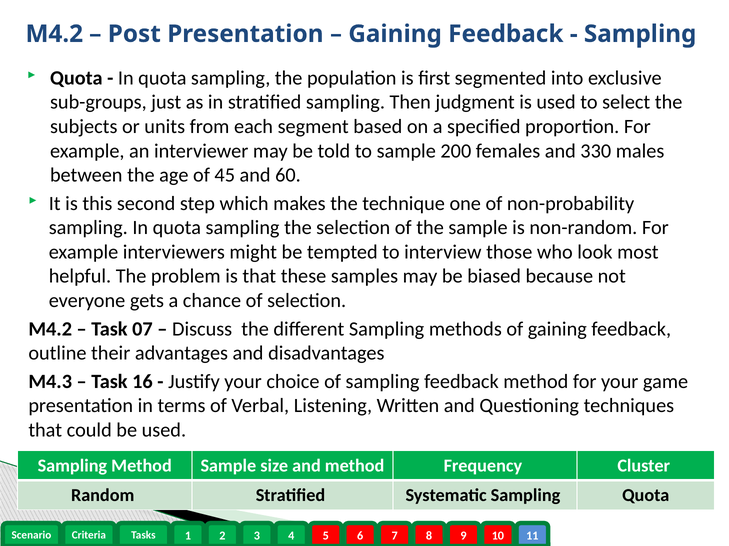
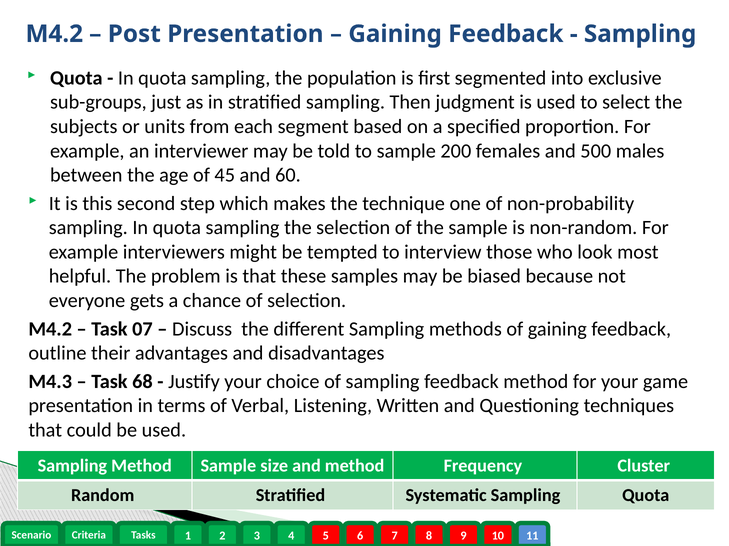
330: 330 -> 500 (596, 151)
16: 16 -> 68 (142, 382)
